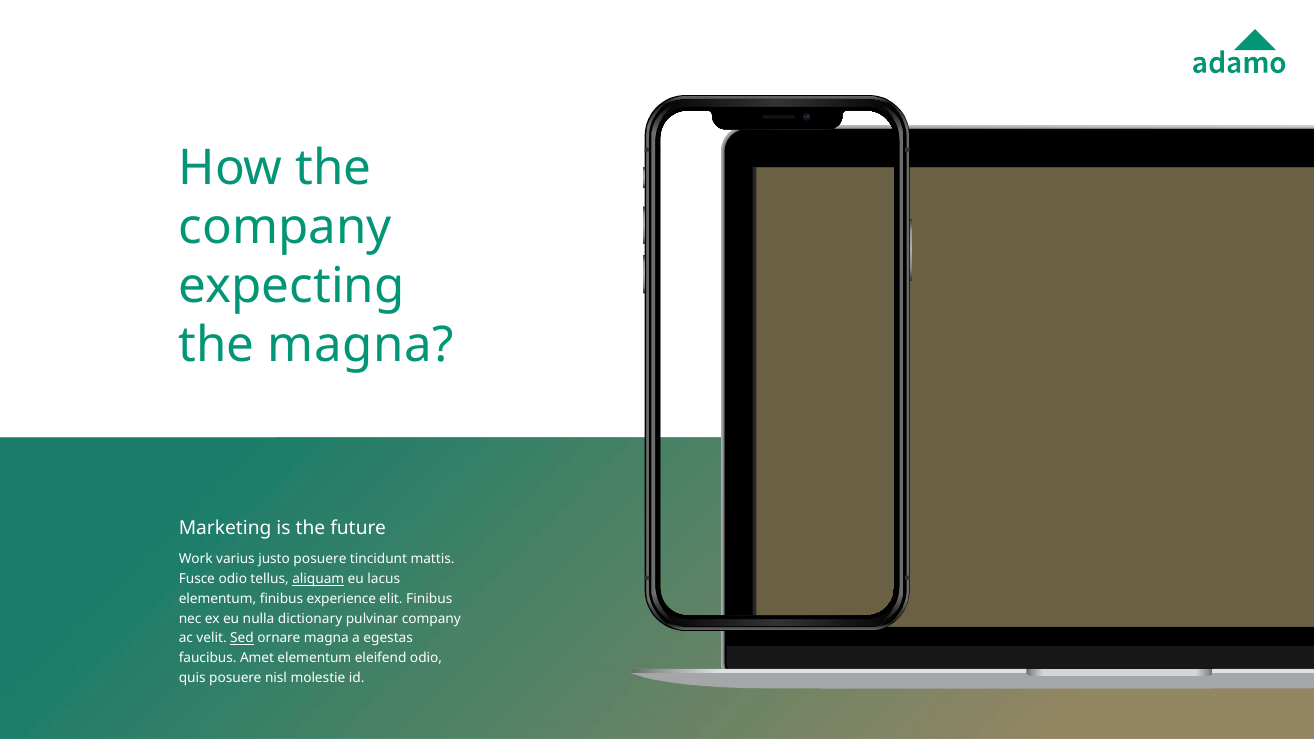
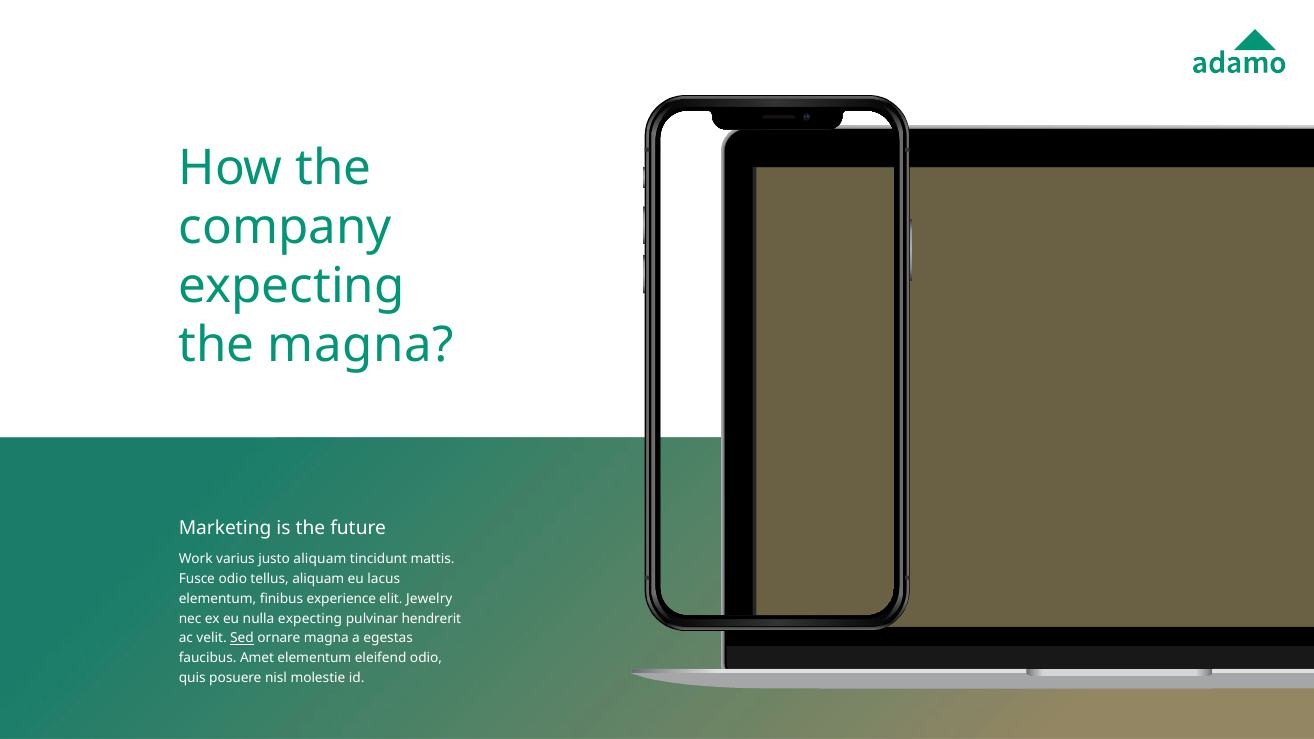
justo posuere: posuere -> aliquam (320, 559)
aliquam underline: present -> none (318, 579)
elit Finibus: Finibus -> Jewelry (429, 599)
nulla dictionary: dictionary -> expecting (310, 619)
pulvinar company: company -> hendrerit (431, 619)
